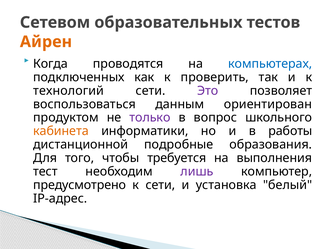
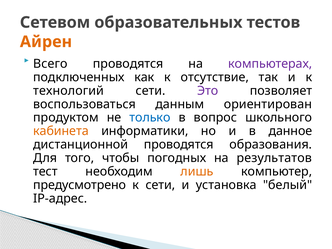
Когда: Когда -> Всего (50, 64)
компьютерах colour: blue -> purple (270, 64)
проверить: проверить -> отсутствие (215, 77)
только colour: purple -> blue (150, 118)
работы: работы -> данное (290, 131)
дистанционной подробные: подробные -> проводятся (179, 145)
требуется: требуется -> погодных (177, 158)
выполнения: выполнения -> результатов (274, 158)
лишь colour: purple -> orange (197, 171)
